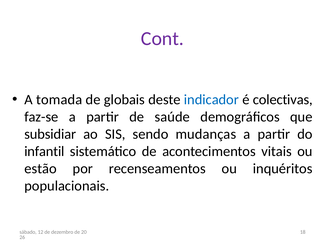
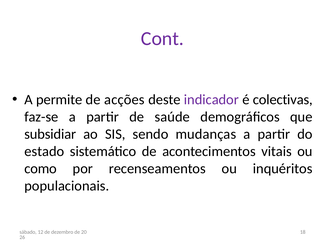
tomada: tomada -> permite (59, 100)
globais: globais -> acções (124, 100)
indicador colour: blue -> purple (211, 100)
infantil: infantil -> estado (44, 152)
estão: estão -> como (41, 169)
